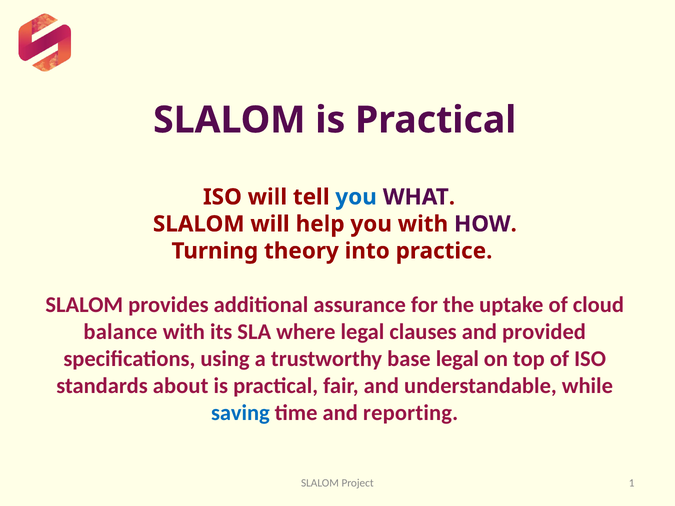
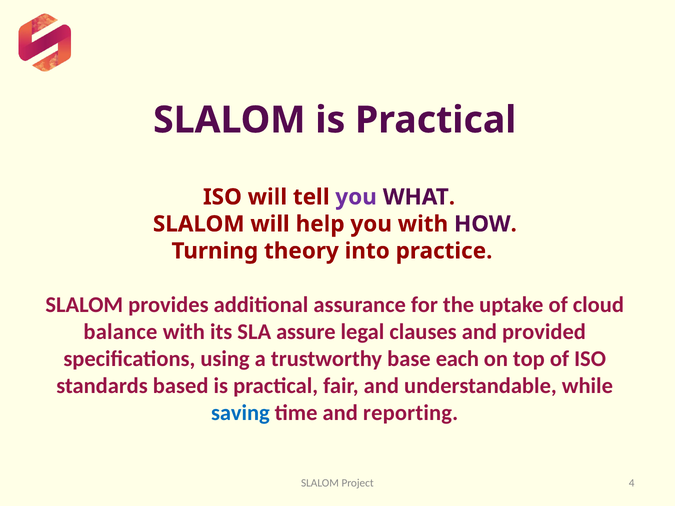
you colour: blue -> purple (356, 197)
where: where -> assure (306, 332)
base legal: legal -> each (457, 359)
about: about -> based (181, 386)
1: 1 -> 4 (632, 483)
